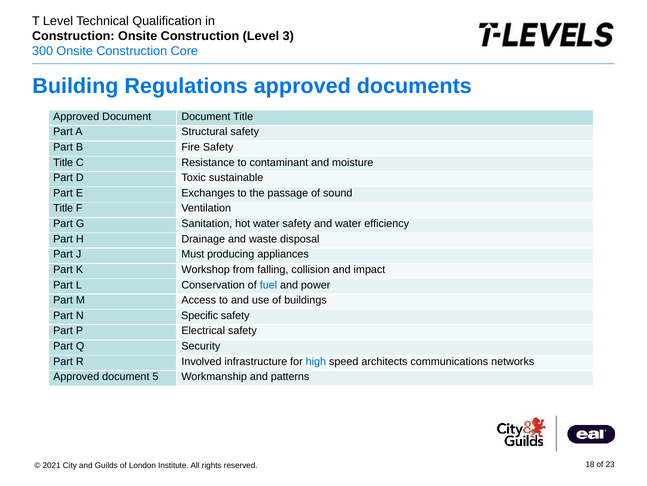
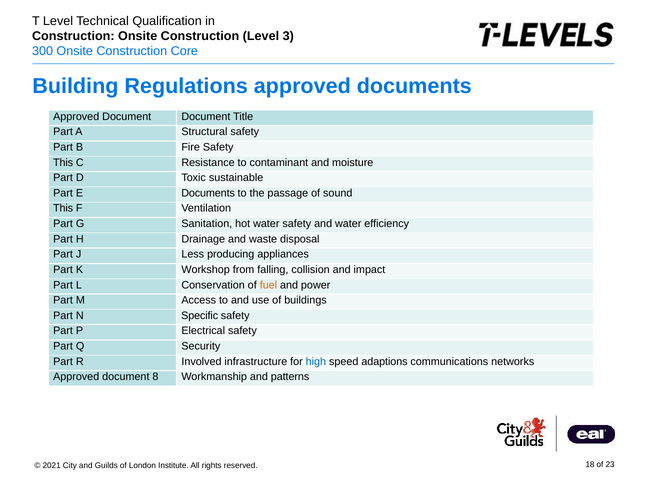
Title: Title -> This (63, 162)
E Exchanges: Exchanges -> Documents (208, 193)
Title: Title -> This (63, 208)
Must: Must -> Less (193, 254)
fuel colour: blue -> orange (268, 285)
architects: architects -> adaptions (385, 361)
5: 5 -> 8 (155, 376)
